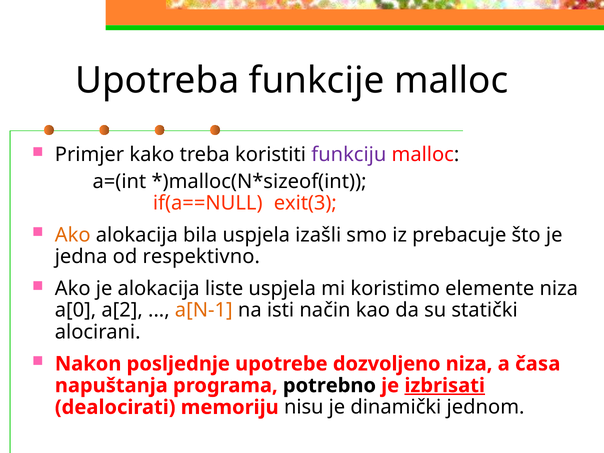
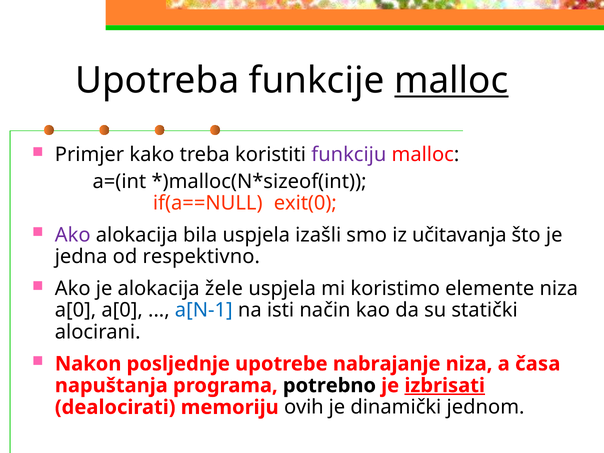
malloc underline: none -> present (451, 81)
exit(3: exit(3 -> exit(0 (305, 203)
Ako colour: orange -> purple (73, 235)
prebacuje: prebacuje -> učitavanja (459, 235)
liste: liste -> žele (224, 289)
a[0 a[2: a[2 -> a[0 (122, 310)
a[N-1 colour: orange -> blue (204, 310)
dozvoljeno: dozvoljeno -> nabrajanje (387, 364)
nisu: nisu -> ovih (304, 407)
